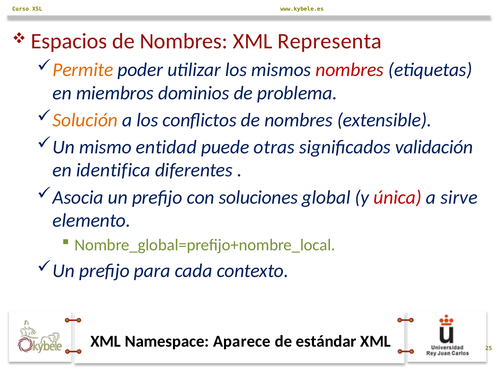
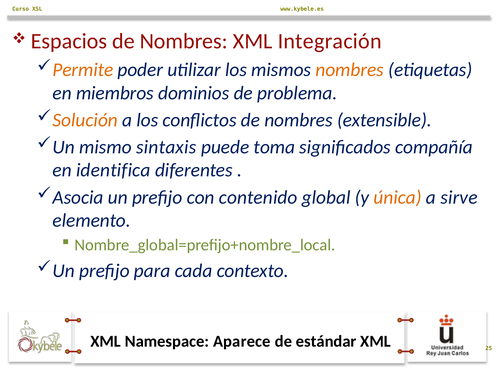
Representa: Representa -> Integración (330, 41)
nombres colour: red -> orange (350, 70)
entidad: entidad -> sintaxis (166, 147)
otras: otras -> toma (274, 147)
validación: validación -> compañía (434, 147)
soluciones: soluciones -> contenido (258, 197)
única colour: red -> orange (398, 197)
